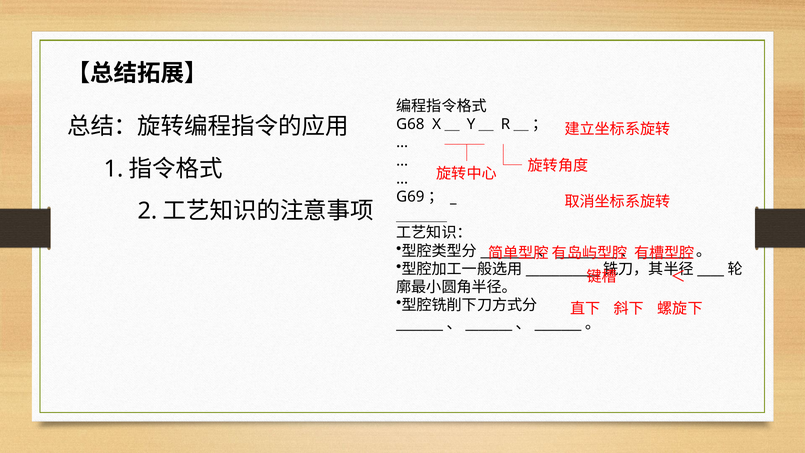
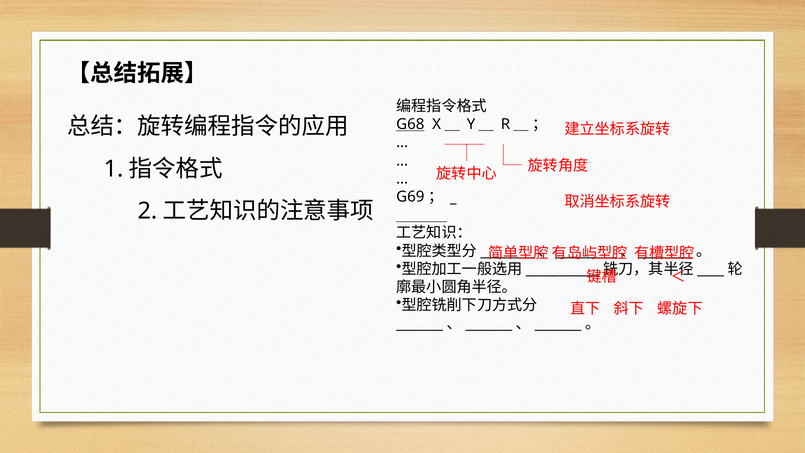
G68 underline: none -> present (410, 124)
